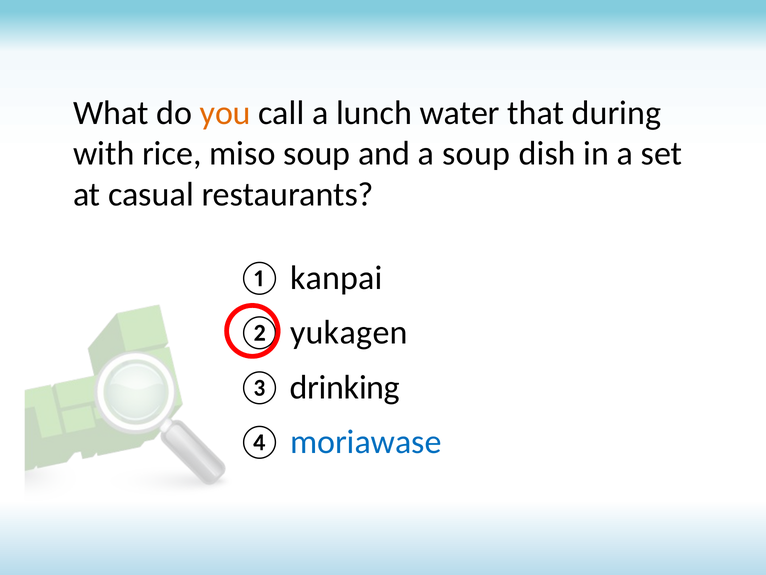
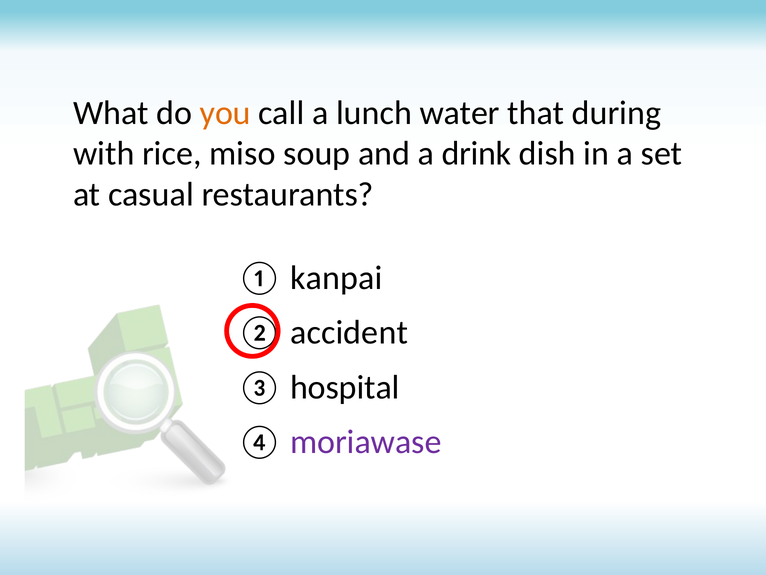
a soup: soup -> drink (477, 154)
yukagen: yukagen -> accident (349, 332)
drinking: drinking -> hospital (345, 387)
moriawase colour: blue -> purple (366, 442)
